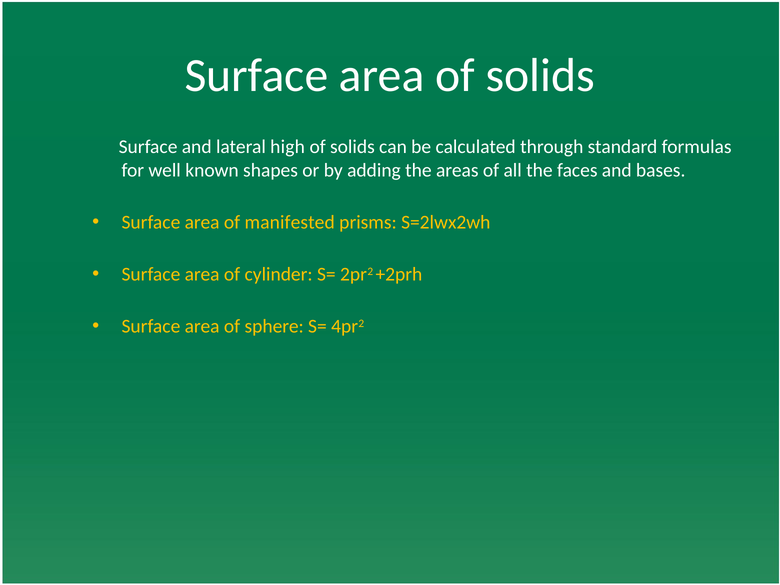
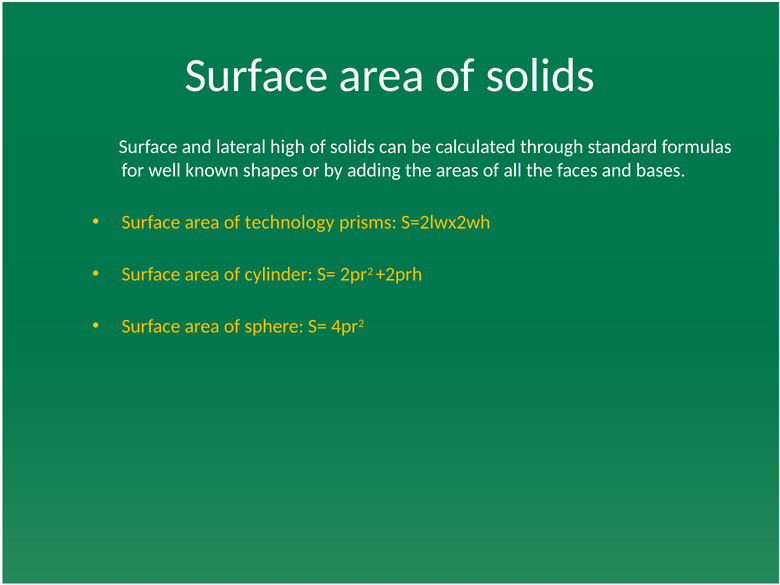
manifested: manifested -> technology (290, 222)
